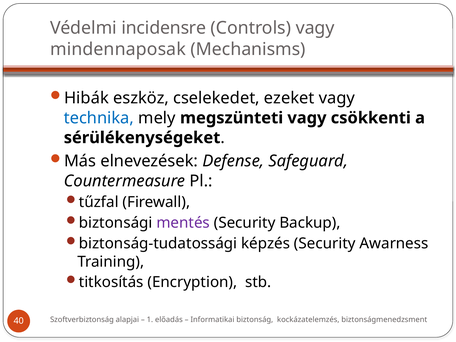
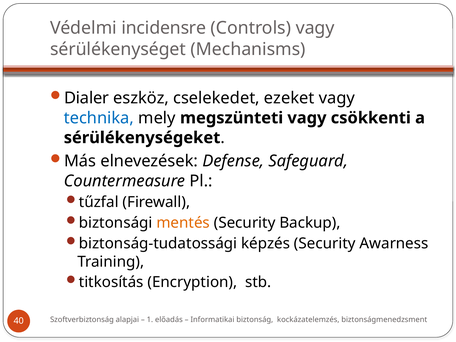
mindennaposak: mindennaposak -> sérülékenységet (118, 49)
Hibák: Hibák -> Dialer (87, 98)
mentés colour: purple -> orange (183, 223)
